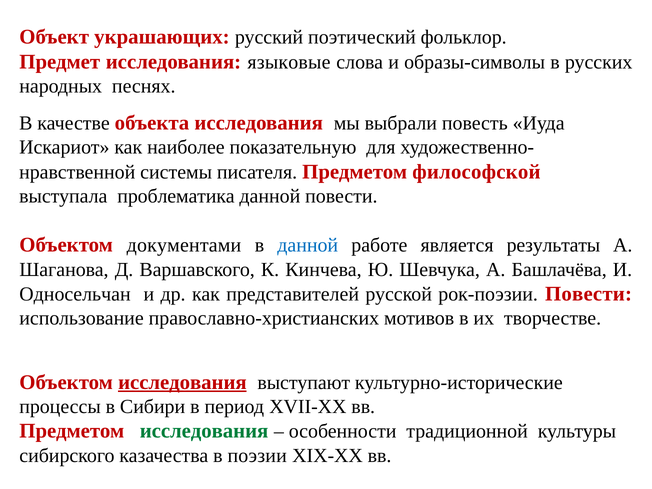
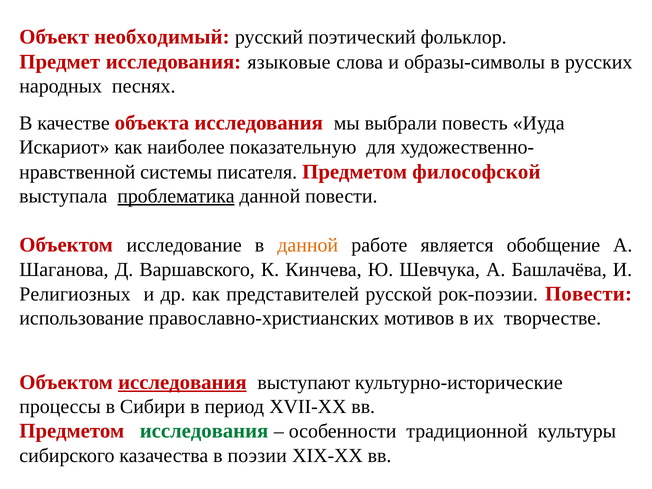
украшающих: украшающих -> необходимый (162, 37)
проблематика underline: none -> present (176, 196)
документами: документами -> исследование (184, 245)
данной colour: blue -> orange (308, 245)
результаты: результаты -> обобщение (553, 245)
Односельчан: Односельчан -> Религиозных (75, 294)
